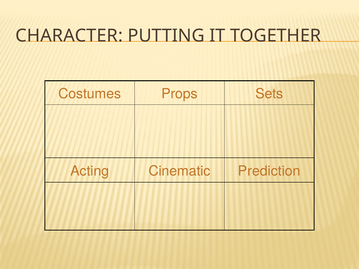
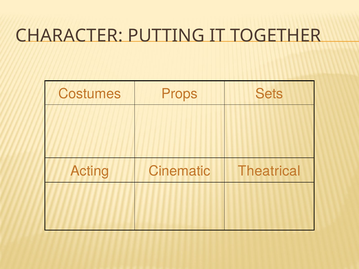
Prediction: Prediction -> Theatrical (269, 171)
